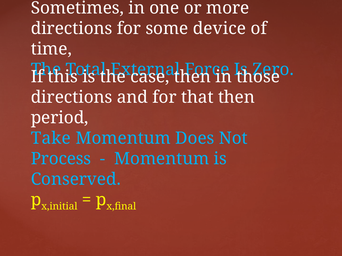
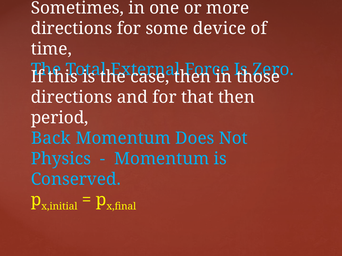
Take: Take -> Back (51, 139)
Process: Process -> Physics (61, 159)
